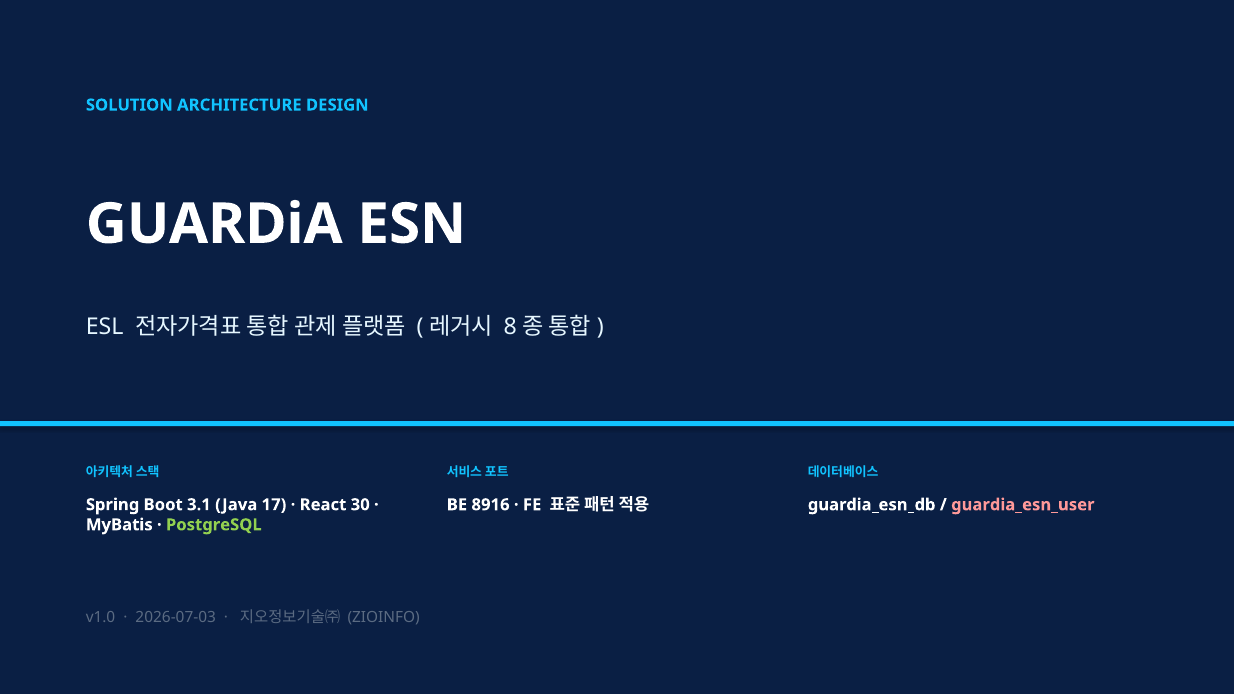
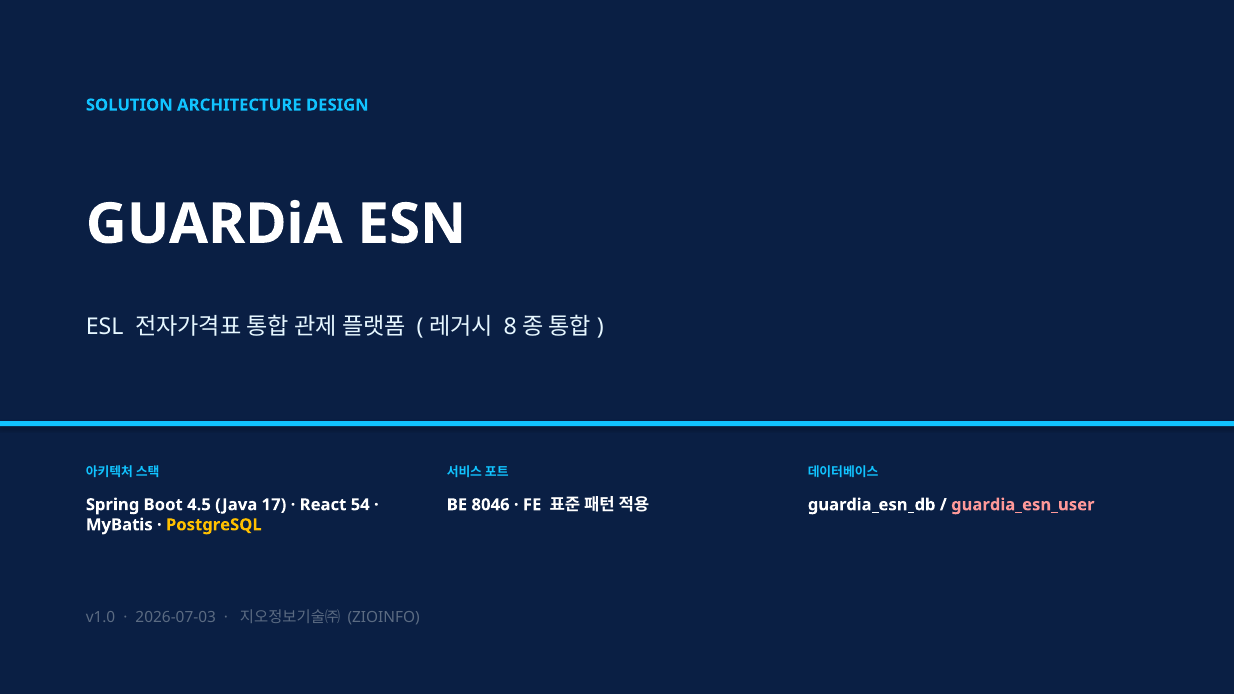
3.1: 3.1 -> 4.5 (199, 505)
30: 30 -> 54 (360, 505)
8916: 8916 -> 8046 (491, 505)
PostgreSQL colour: light green -> yellow (214, 525)
